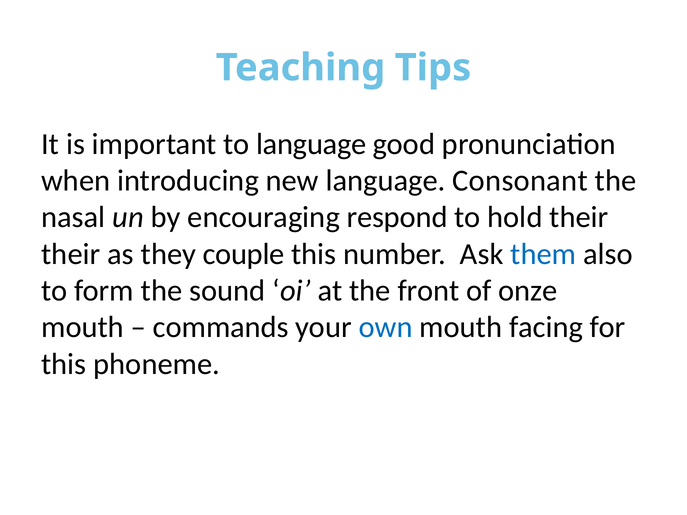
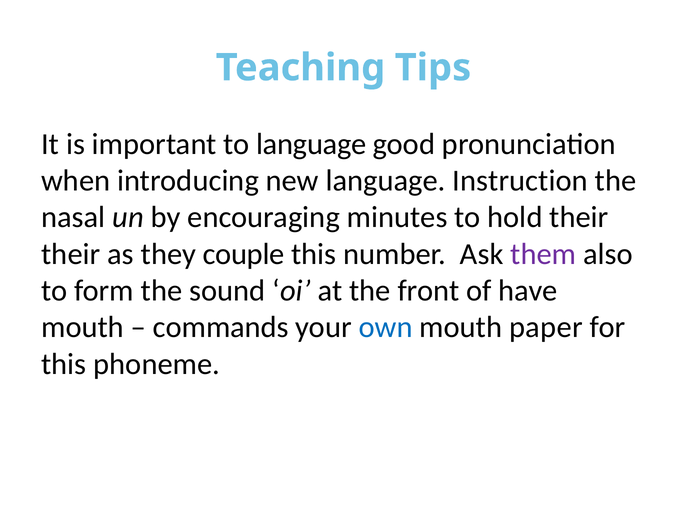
Consonant: Consonant -> Instruction (520, 181)
respond: respond -> minutes (397, 217)
them colour: blue -> purple (543, 254)
onze: onze -> have (528, 291)
facing: facing -> paper (546, 328)
